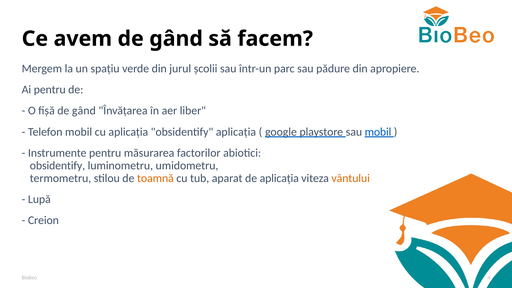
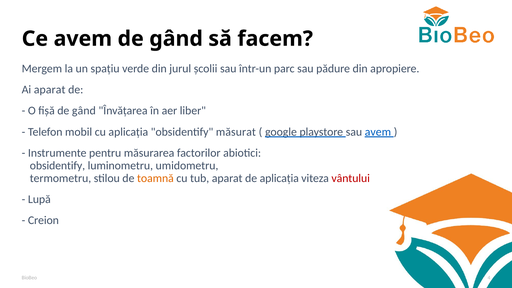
Ai pentru: pentru -> aparat (50, 90)
obsidentify aplicația: aplicația -> măsurat (236, 132)
sau mobil: mobil -> avem (378, 132)
vântului colour: orange -> red (351, 178)
